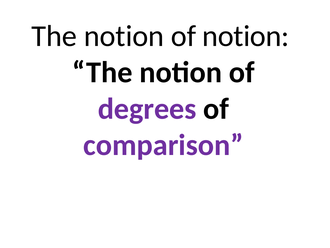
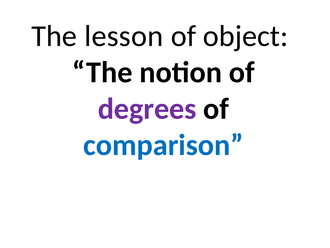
notion: notion -> lesson (124, 36)
of notion: notion -> object (246, 36)
comparison colour: purple -> blue (163, 145)
